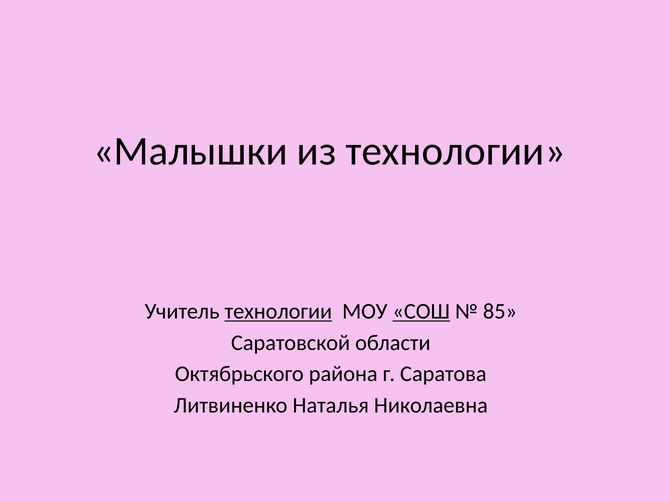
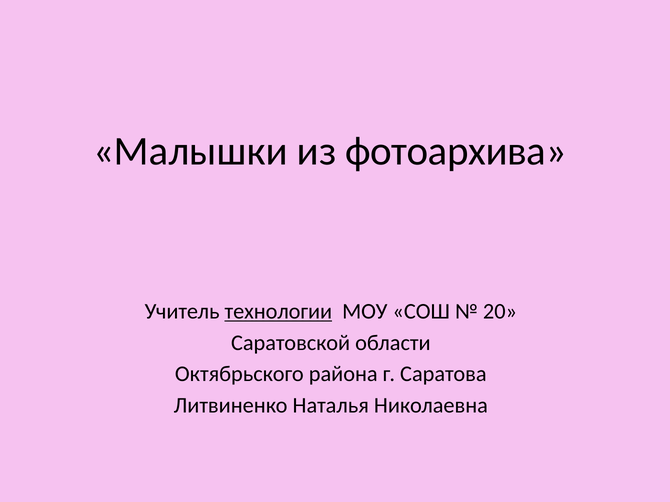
из технологии: технологии -> фотоархива (456, 151)
СОШ underline: present -> none (421, 312)
85: 85 -> 20 (500, 312)
